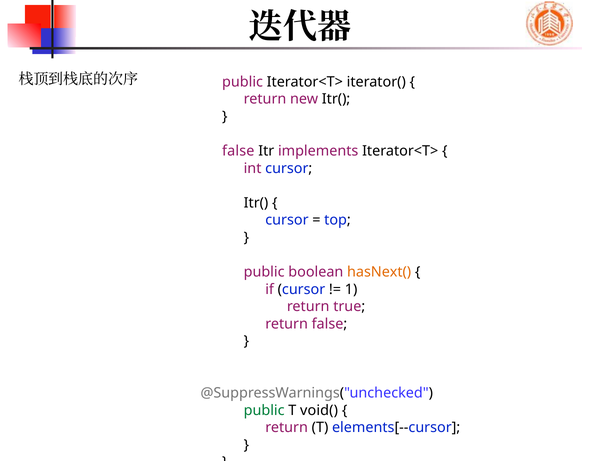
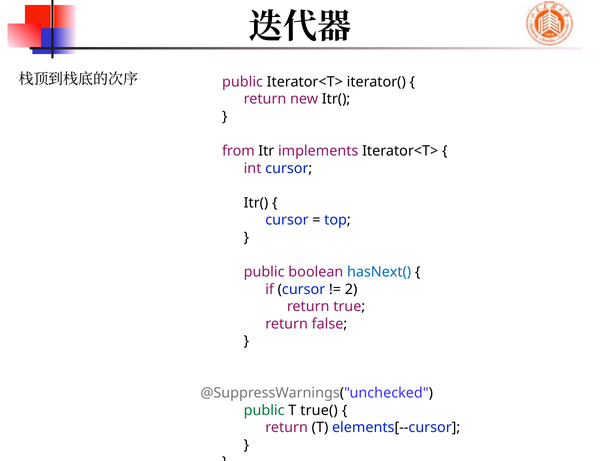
false: false -> from (238, 151)
hasNext( colour: orange -> blue (379, 272)
1: 1 -> 2 (351, 289)
void(: void( -> true( (319, 410)
